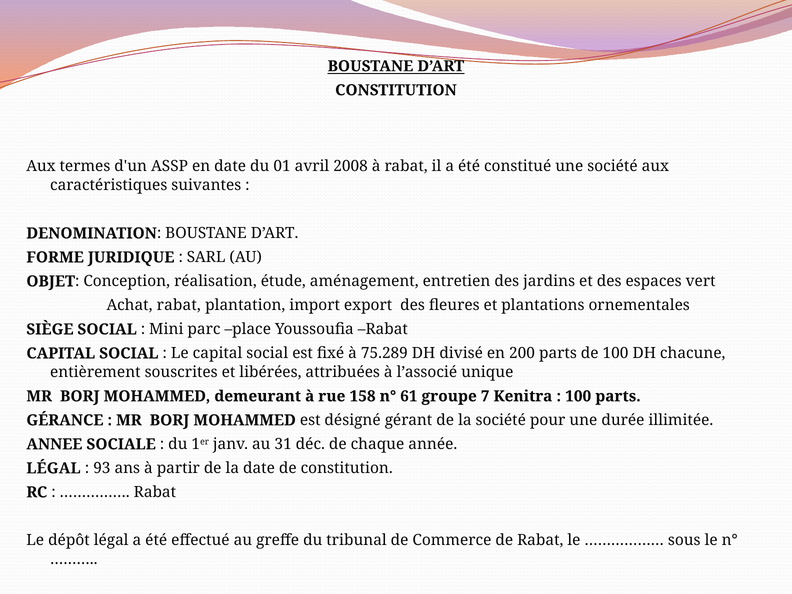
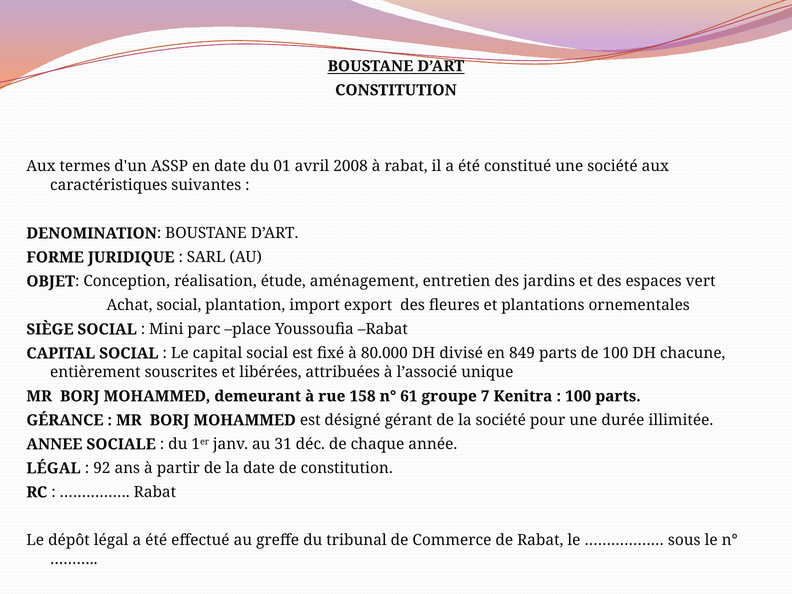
Achat rabat: rabat -> social (179, 305)
75.289: 75.289 -> 80.000 (384, 353)
200: 200 -> 849 (522, 353)
93: 93 -> 92 (102, 468)
